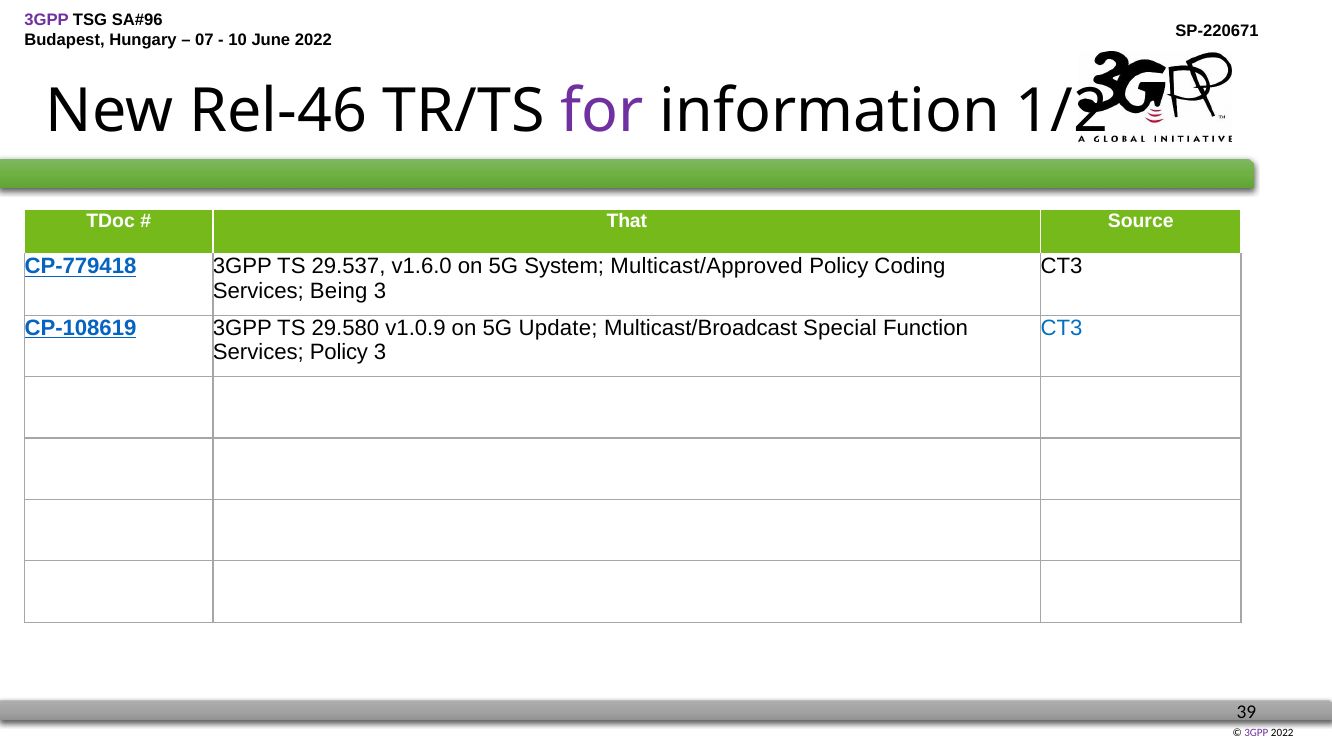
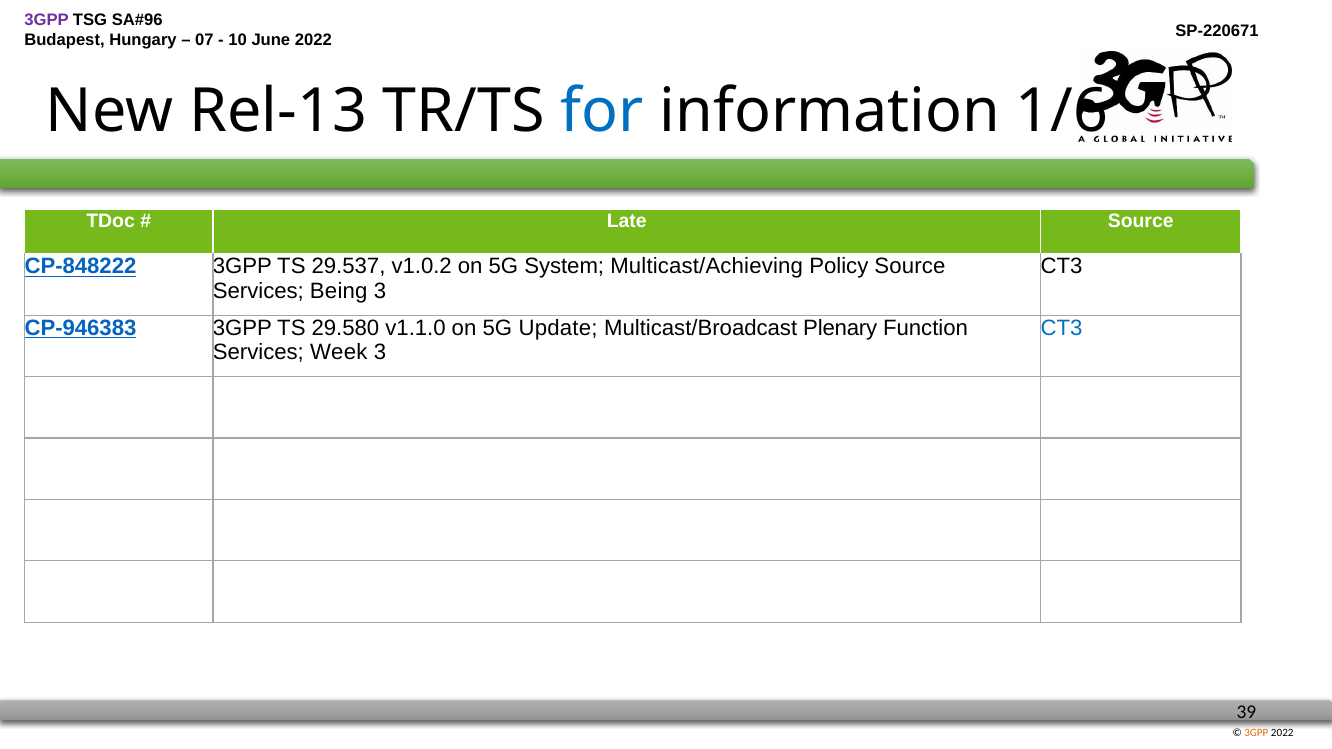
Rel-46: Rel-46 -> Rel-13 (278, 112)
for colour: purple -> blue (602, 112)
1/2: 1/2 -> 1/6 (1062, 112)
That: That -> Late (627, 221)
CP-779418: CP-779418 -> CP-848222 (80, 267)
v1.6.0: v1.6.0 -> v1.0.2 (422, 267)
Multicast/Approved: Multicast/Approved -> Multicast/Achieving (707, 267)
Policy Coding: Coding -> Source (910, 267)
CP-108619: CP-108619 -> CP-946383 (80, 328)
v1.0.9: v1.0.9 -> v1.1.0 (416, 328)
Special: Special -> Plenary (840, 328)
Services Policy: Policy -> Week (339, 353)
3GPP colour: purple -> orange (1256, 733)
